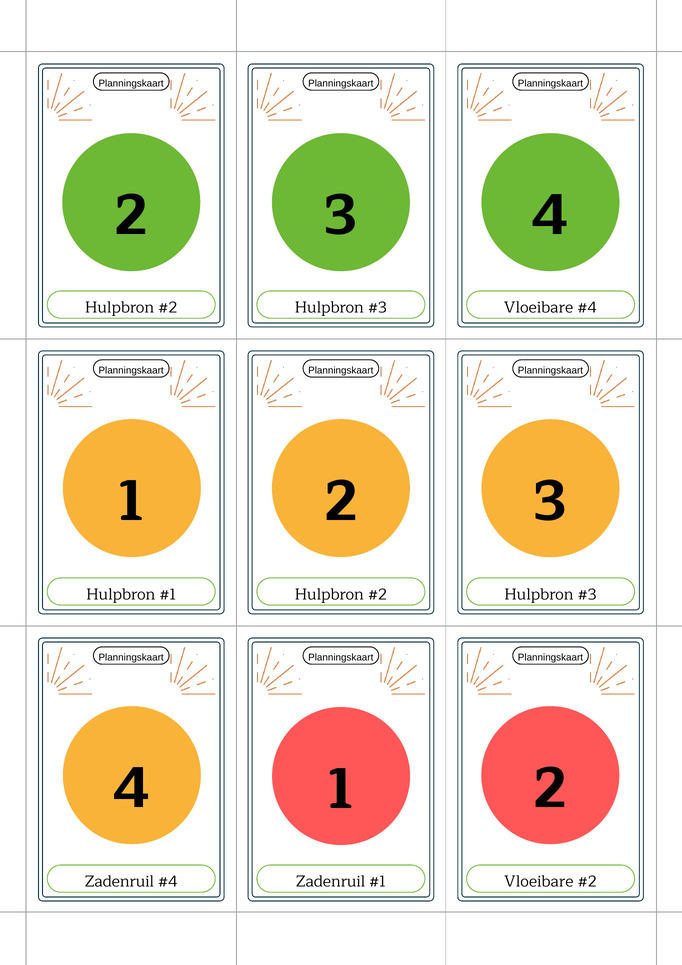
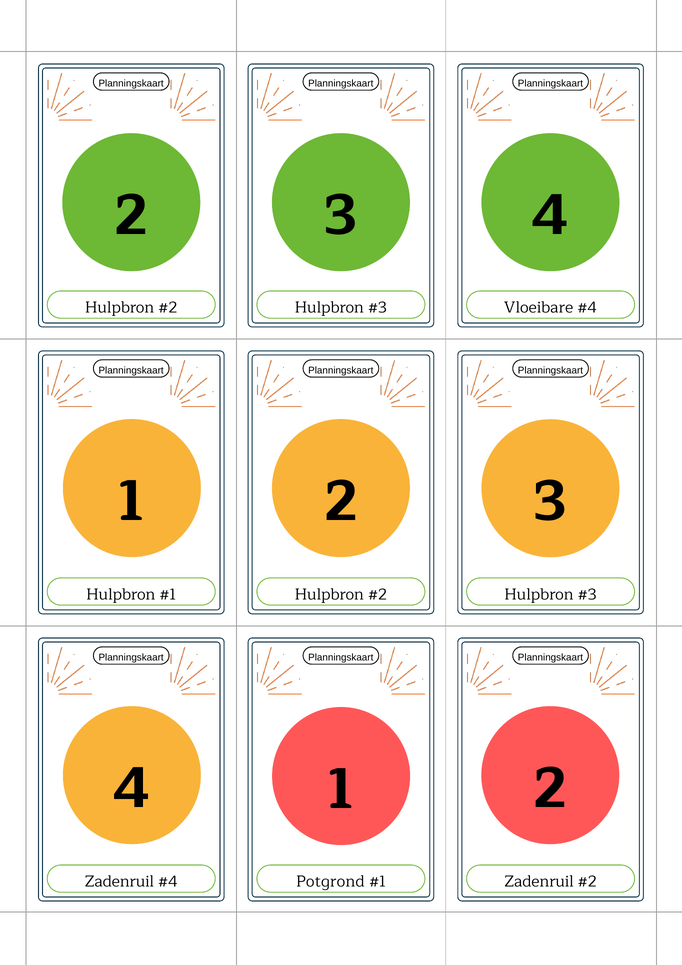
Zadenruil: Zadenruil -> Potgrond (330, 881)
Vloeibare: Vloeibare -> Zadenruil (539, 881)
